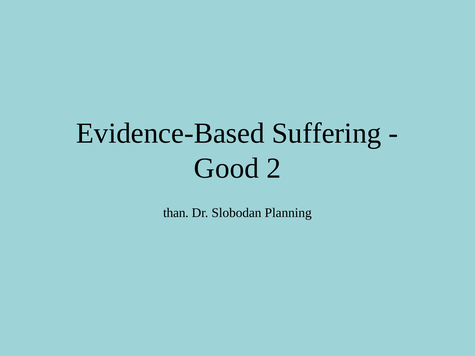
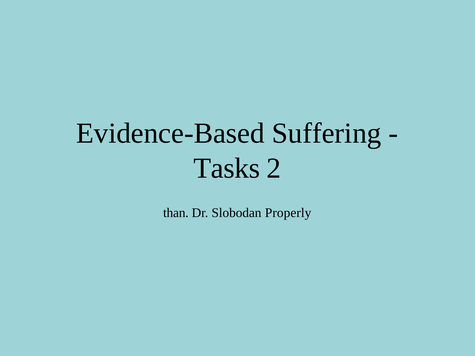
Good: Good -> Tasks (227, 168)
Planning: Planning -> Properly (288, 213)
